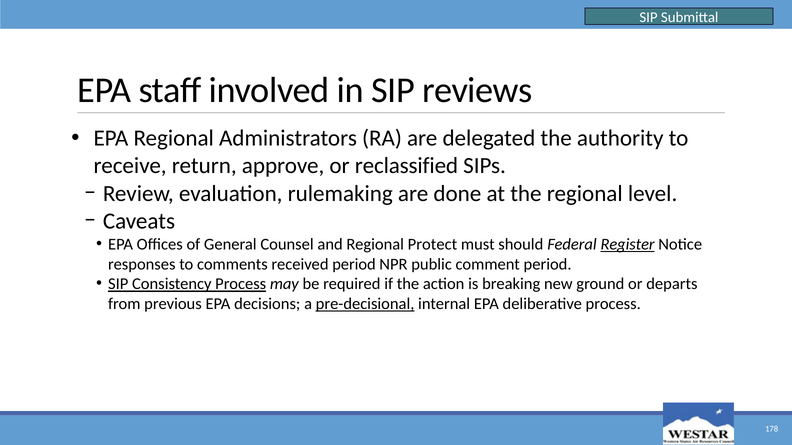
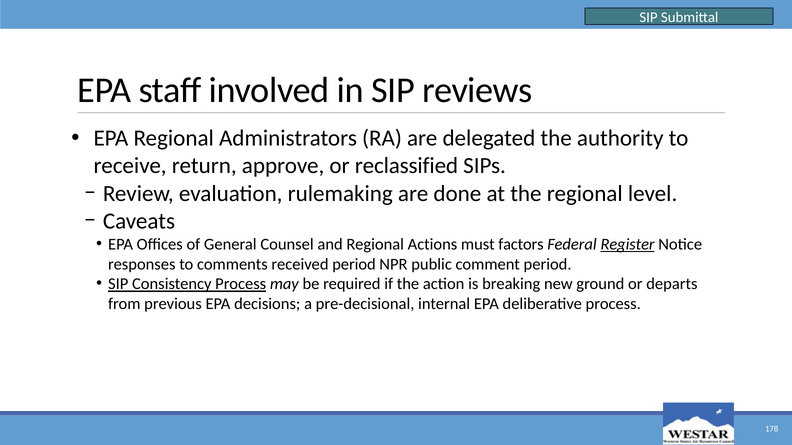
Protect: Protect -> Actions (432, 245)
should: should -> factors (521, 245)
pre-decisional underline: present -> none (365, 304)
